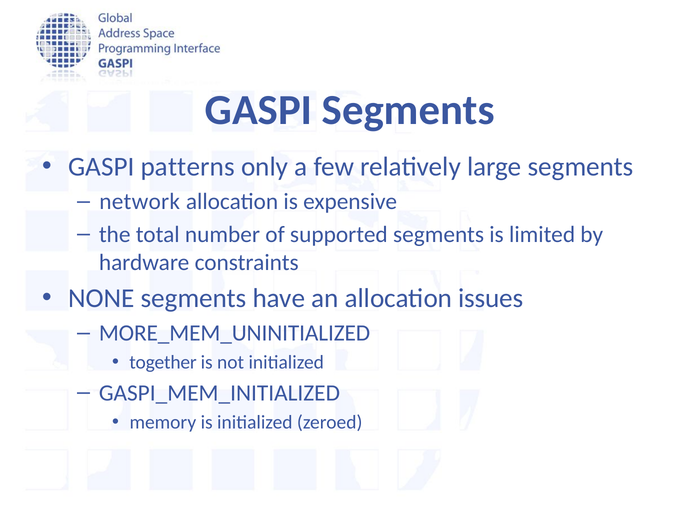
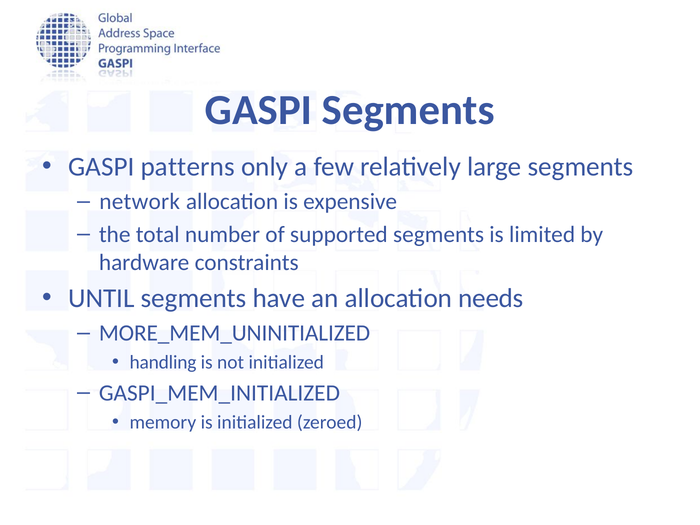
NONE: NONE -> UNTIL (101, 298)
issues: issues -> needs (491, 298)
together: together -> handling (163, 362)
